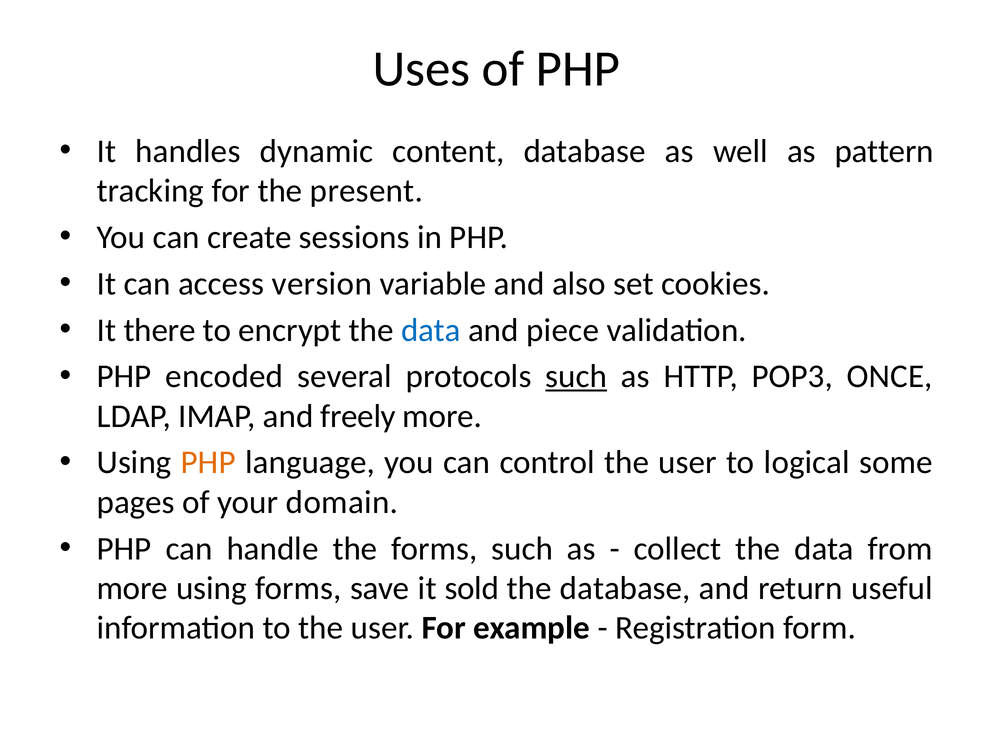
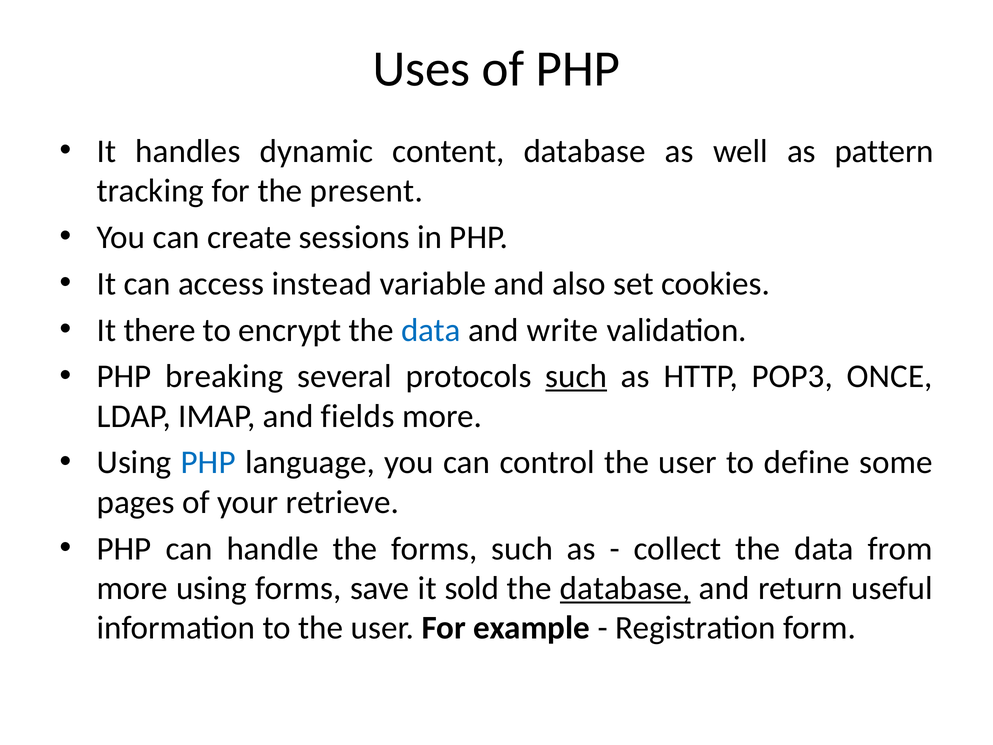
version: version -> instead (322, 284)
piece: piece -> write (563, 330)
encoded: encoded -> breaking (224, 376)
freely: freely -> fields (358, 416)
PHP colour: orange -> blue (208, 462)
logical: logical -> define (807, 462)
domain: domain -> retrieve (342, 502)
database underline: none -> present (625, 588)
